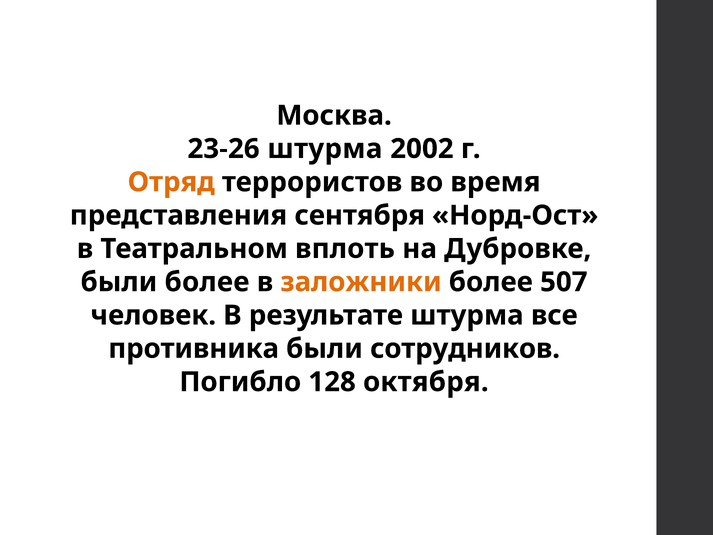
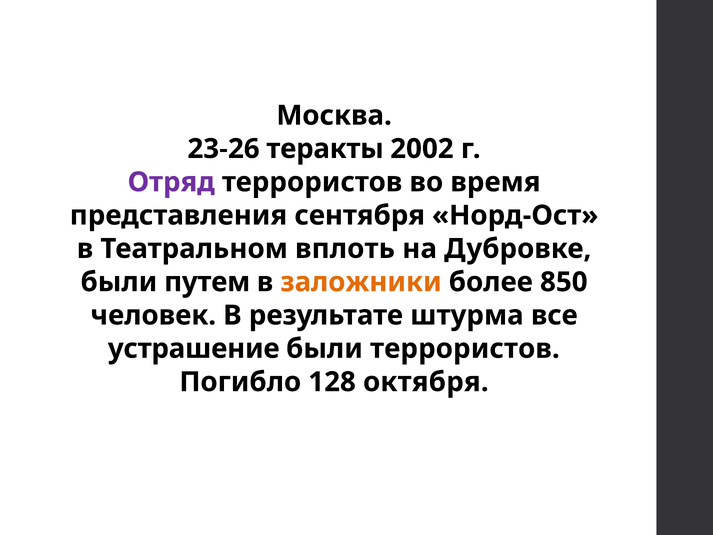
23-26 штурма: штурма -> теракты (325, 149)
Отряд colour: orange -> purple (171, 182)
были более: более -> путем (207, 282)
507: 507 -> 850 (564, 282)
противника: противника -> устрашение (194, 348)
были сотрудников: сотрудников -> террористов (465, 348)
